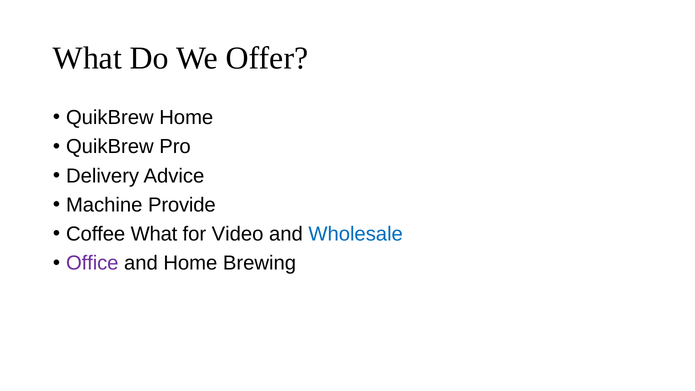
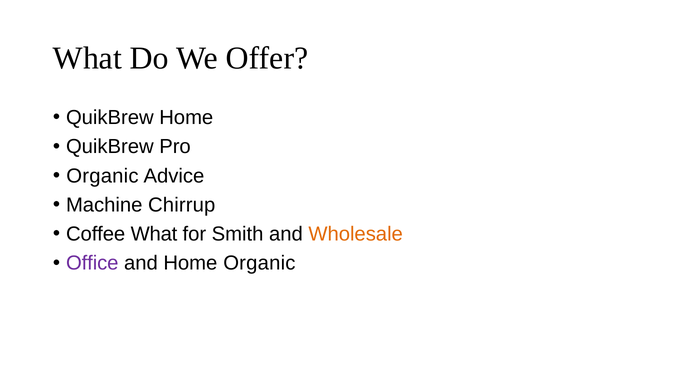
Delivery: Delivery -> Organic (102, 176)
Provide: Provide -> Chirrup (182, 205)
Video: Video -> Smith (238, 234)
Wholesale colour: blue -> orange (356, 234)
Home Brewing: Brewing -> Organic (259, 263)
